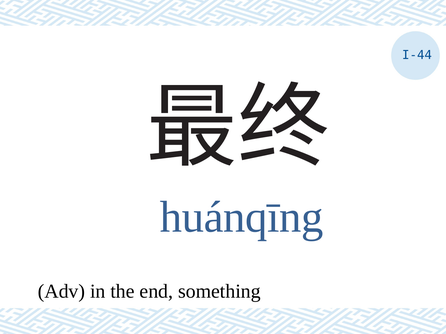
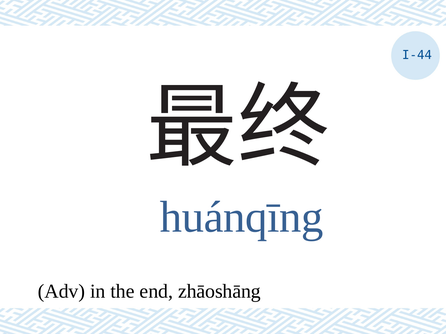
something: something -> zhāoshāng (219, 292)
